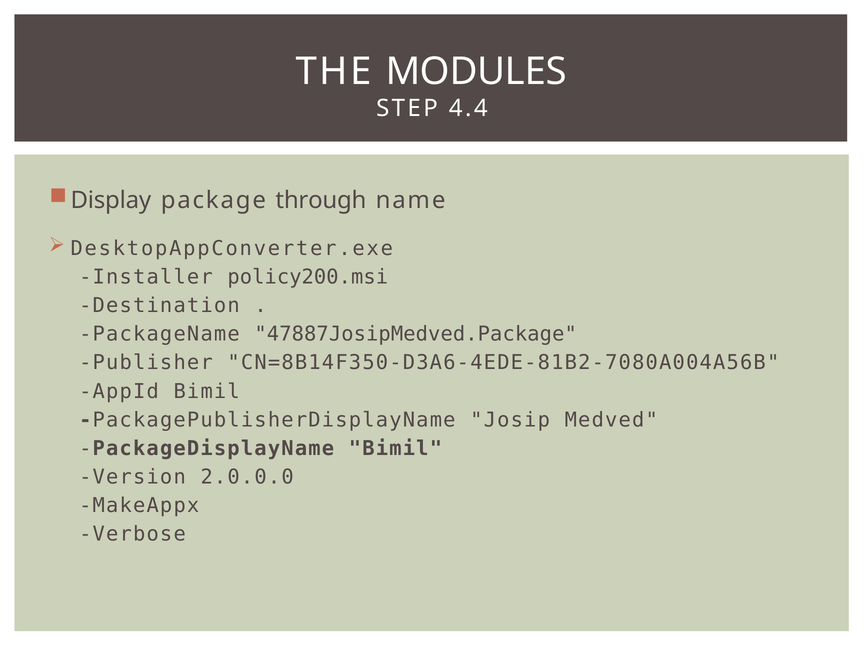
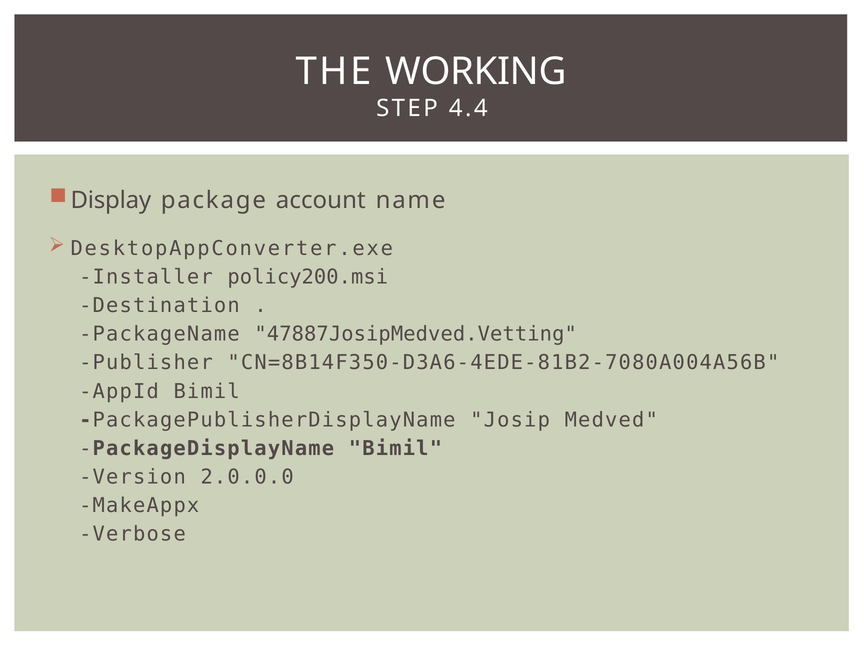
MODULES: MODULES -> WORKING (476, 72)
through: through -> account (321, 200)
47887JosipMedved.Package: 47887JosipMedved.Package -> 47887JosipMedved.Vetting (416, 334)
